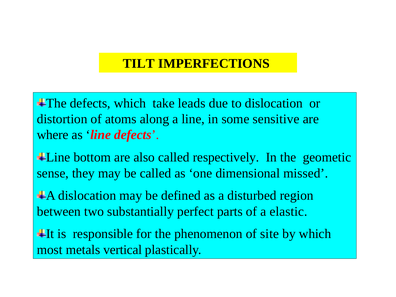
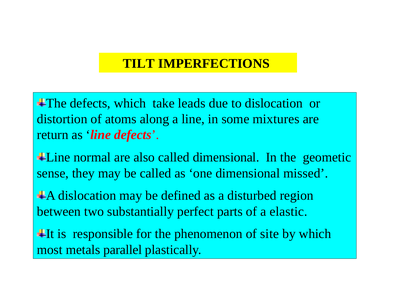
sensitive: sensitive -> mixtures (276, 119)
where: where -> return (53, 135)
bottom: bottom -> normal (92, 157)
called respectively: respectively -> dimensional (226, 157)
vertical: vertical -> parallel (123, 250)
